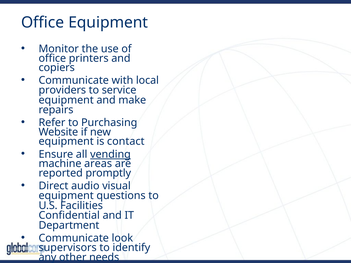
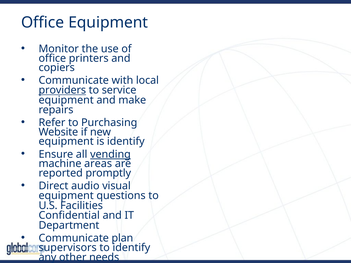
providers underline: none -> present (62, 90)
is contact: contact -> identify (126, 142)
look: look -> plan (122, 238)
